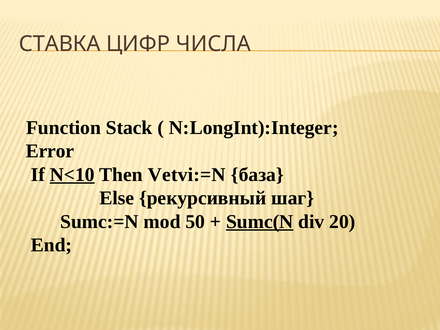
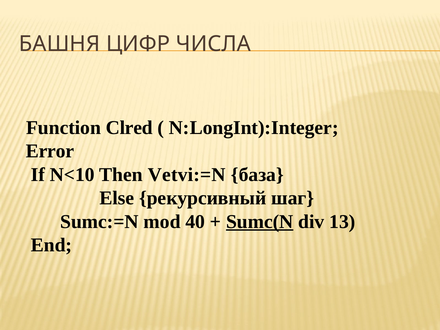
СТАВКА: СТАВКА -> БАШНЯ (60, 44)
Stack: Stack -> Clred (129, 128)
N<10 underline: present -> none (72, 175)
50: 50 -> 40 (195, 222)
20: 20 -> 13 (342, 222)
